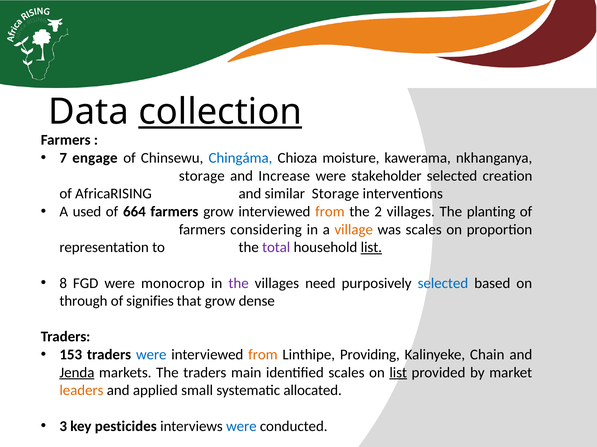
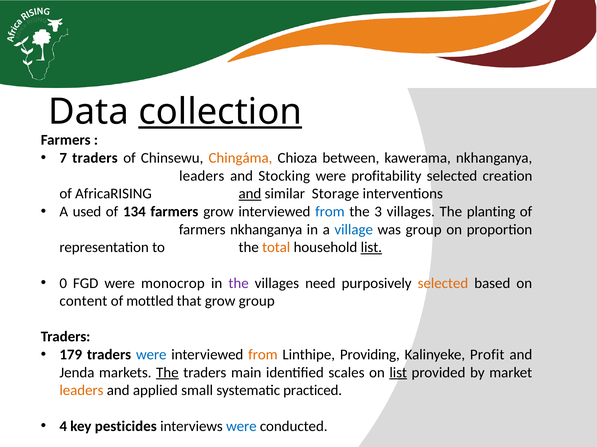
7 engage: engage -> traders (95, 158)
Chingáma colour: blue -> orange (240, 158)
moisture: moisture -> between (351, 158)
storage: storage -> leaders (202, 176)
Increase: Increase -> Stocking (284, 176)
stakeholder: stakeholder -> profitability (386, 176)
and underline: none -> present (250, 194)
664: 664 -> 134 (134, 212)
from colour: orange -> blue (330, 212)
2: 2 -> 3 (378, 212)
farmers considering: considering -> nkhanganya (266, 230)
village colour: orange -> blue (354, 230)
was scales: scales -> group (424, 230)
total colour: purple -> orange (276, 248)
8: 8 -> 0 (63, 284)
selected colour: blue -> orange (443, 284)
through: through -> content (83, 301)
signifies: signifies -> mottled (150, 301)
grow dense: dense -> group (257, 301)
153: 153 -> 179 (71, 355)
Chain: Chain -> Profit (487, 355)
Jenda underline: present -> none (77, 373)
The underline: none -> present (167, 373)
allocated: allocated -> practiced (313, 391)
3: 3 -> 4 (63, 427)
